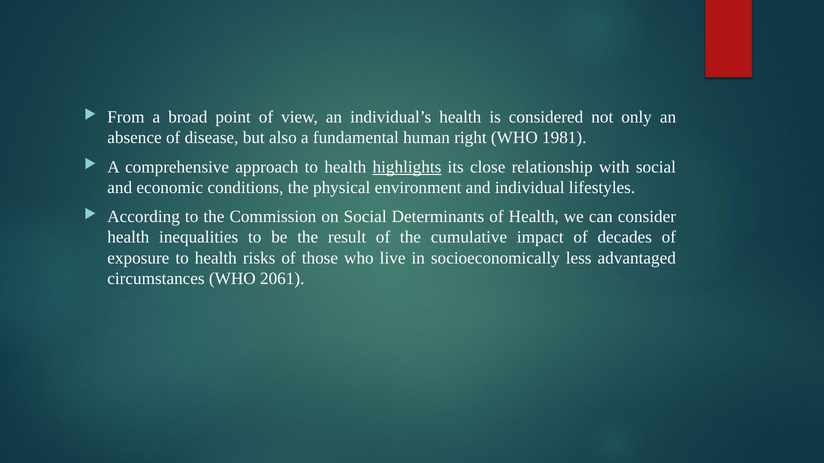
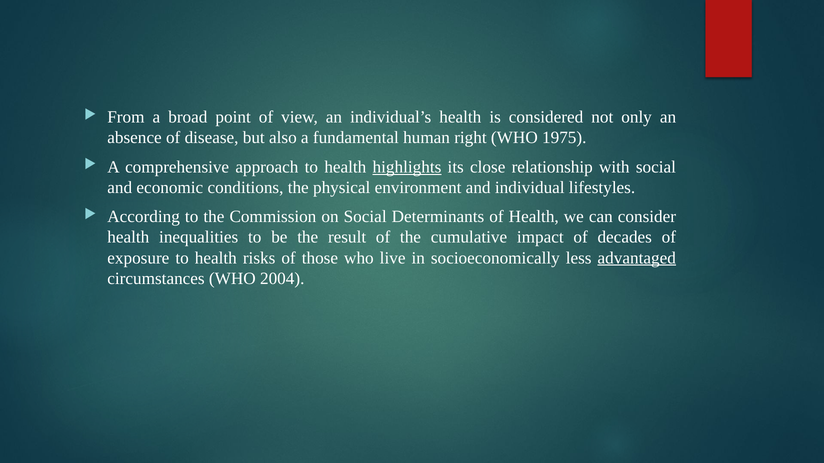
1981: 1981 -> 1975 (564, 138)
advantaged underline: none -> present (637, 258)
2061: 2061 -> 2004 (282, 279)
